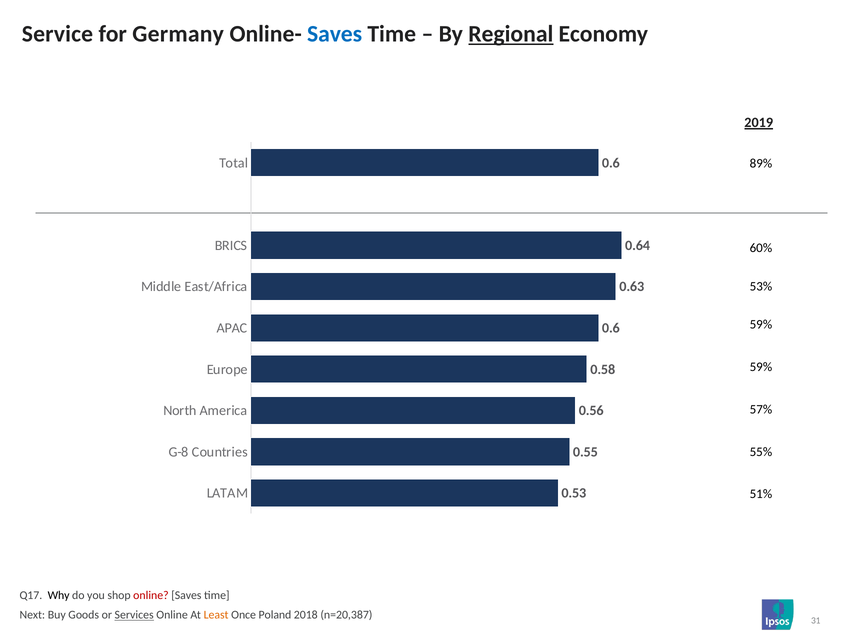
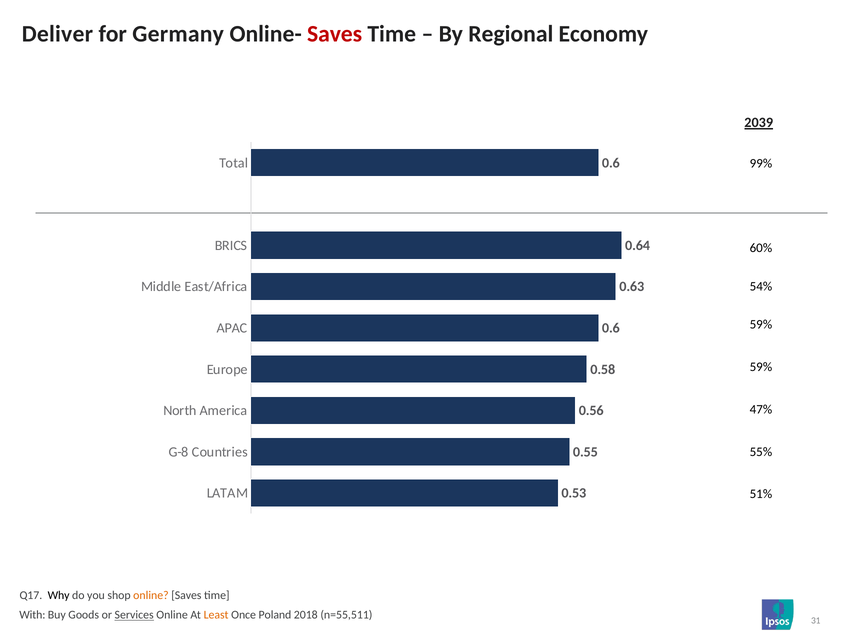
Service: Service -> Deliver (57, 34)
Saves colour: blue -> red (335, 34)
Regional underline: present -> none (511, 34)
2019: 2019 -> 2039 (759, 123)
89%: 89% -> 99% (761, 163)
53%: 53% -> 54% (761, 286)
57%: 57% -> 47% (761, 409)
online colour: red -> orange (151, 596)
Next: Next -> With (32, 615)
n=20,387: n=20,387 -> n=55,511 (346, 615)
